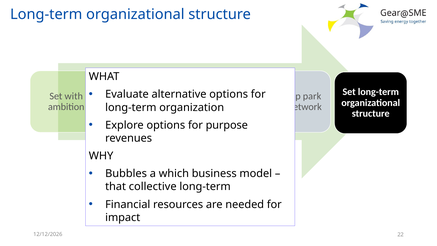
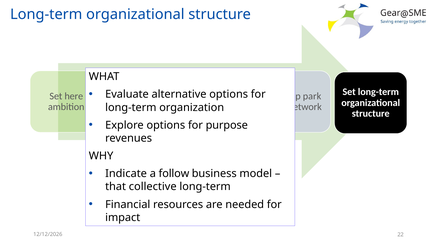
with: with -> here (74, 96)
Bubbles: Bubbles -> Indicate (126, 173)
which: which -> follow (174, 173)
